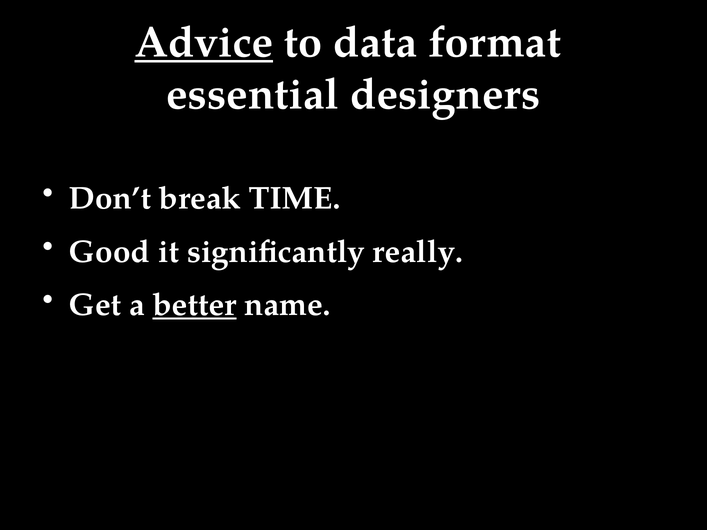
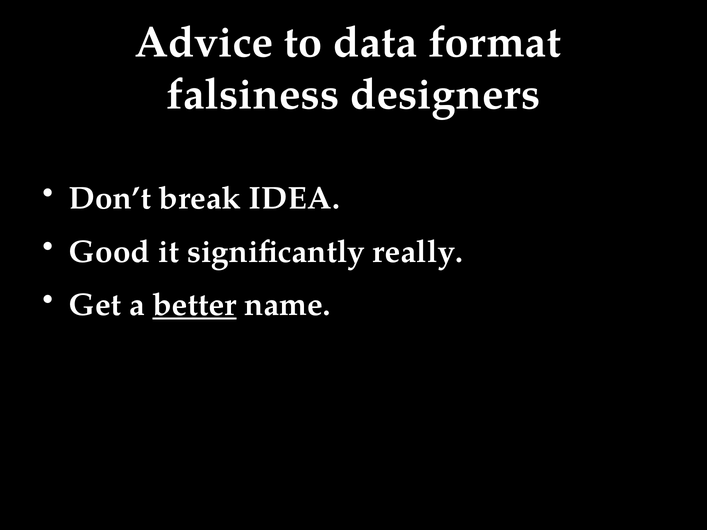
Advice underline: present -> none (204, 43)
essential: essential -> falsiness (253, 94)
TIME: TIME -> IDEA (294, 198)
